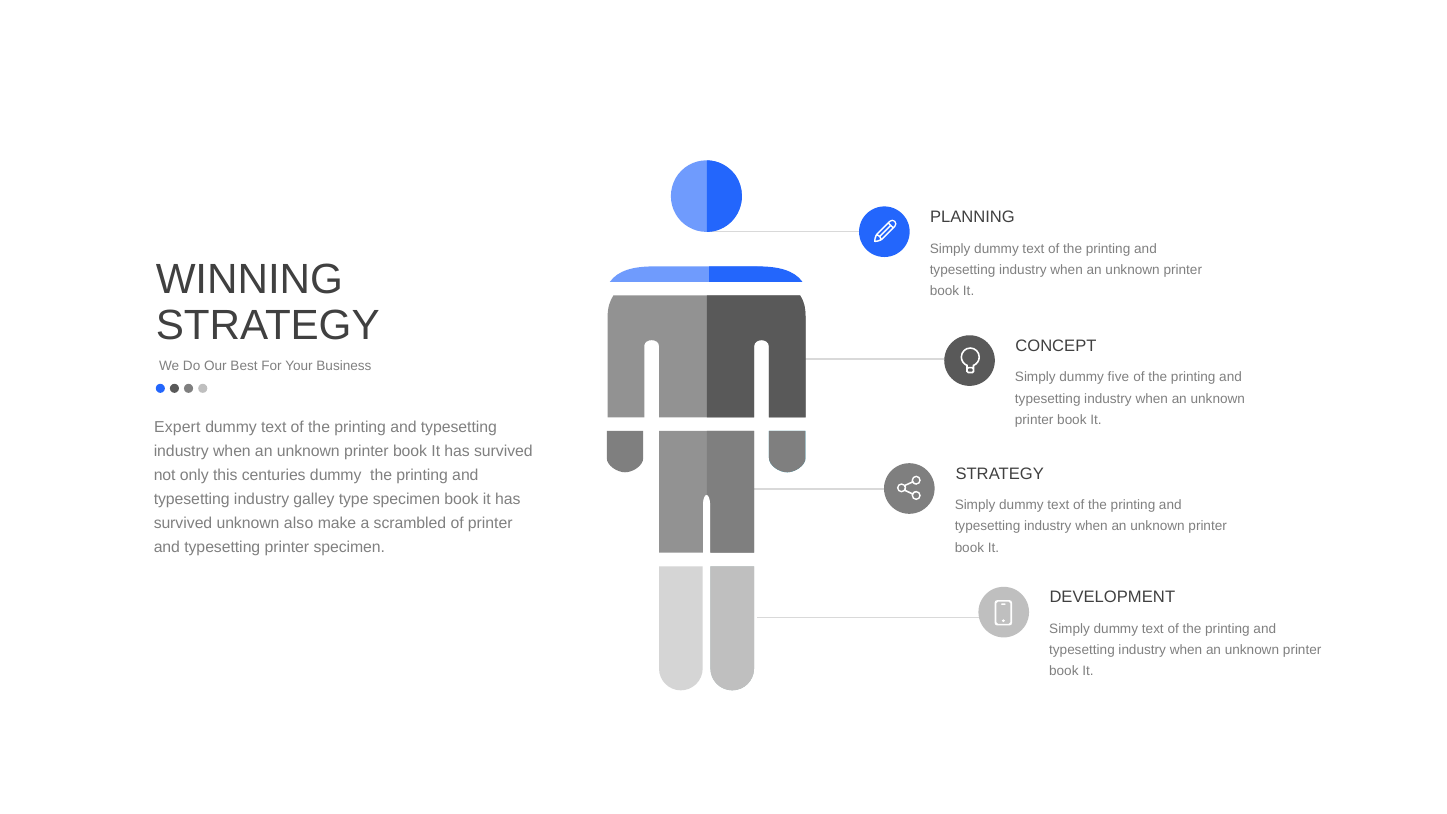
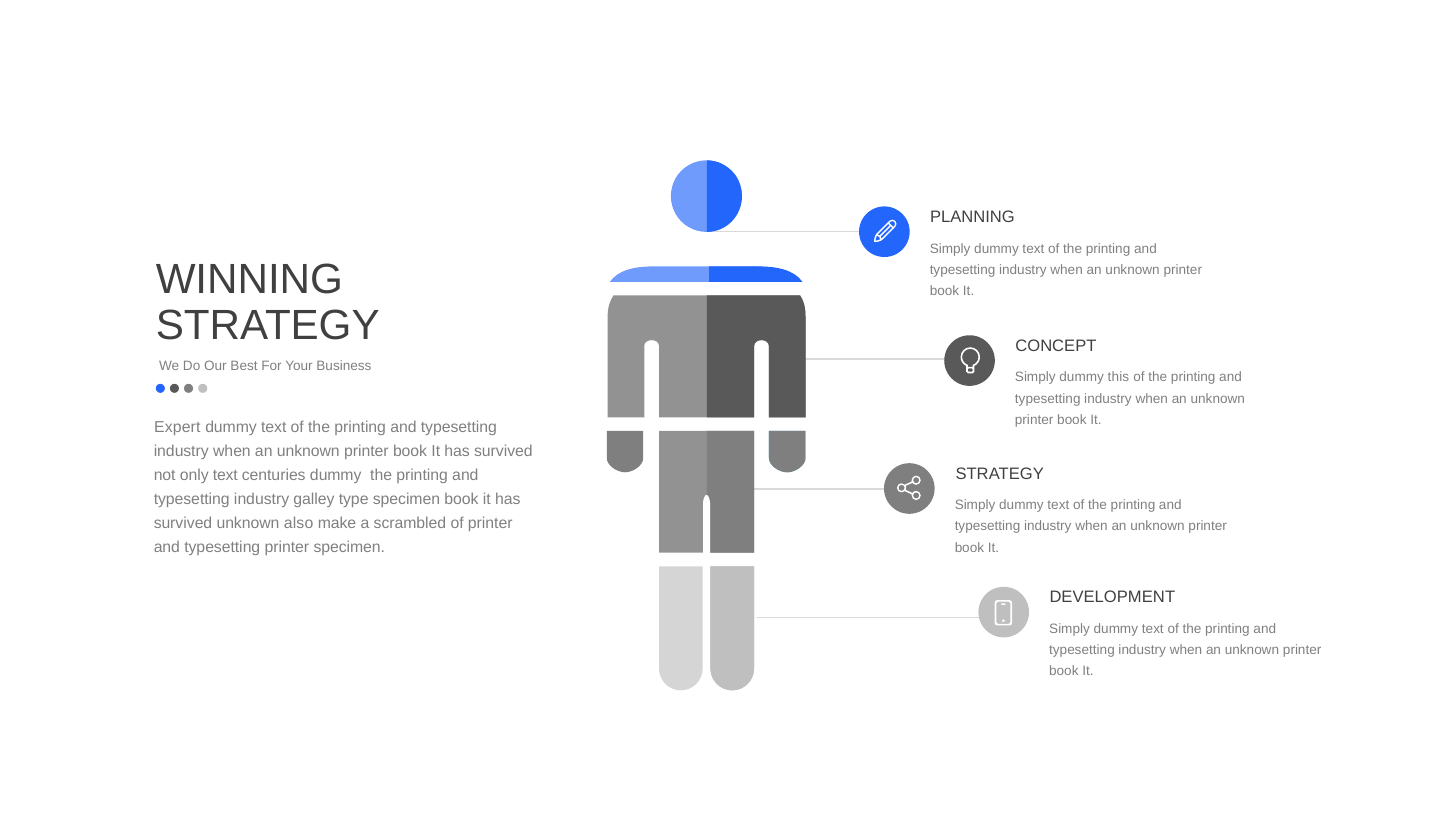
five: five -> this (1119, 377)
only this: this -> text (225, 475)
